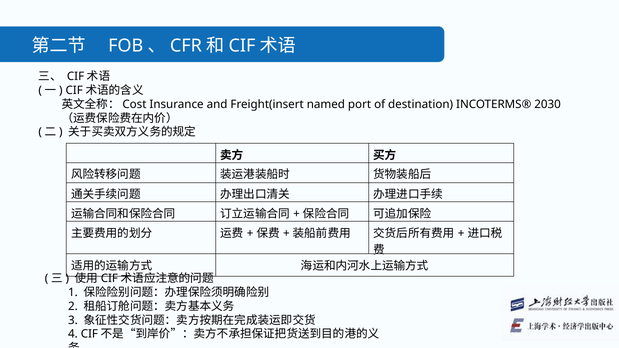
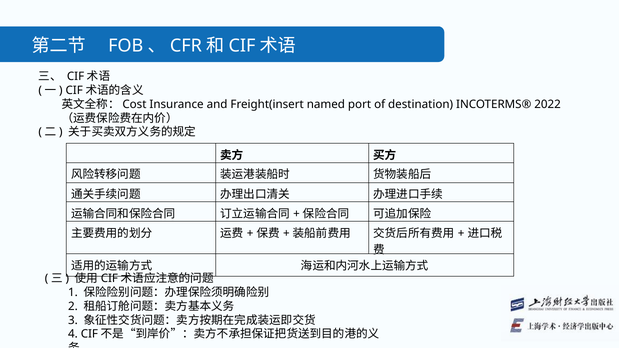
2030: 2030 -> 2022 (548, 104)
